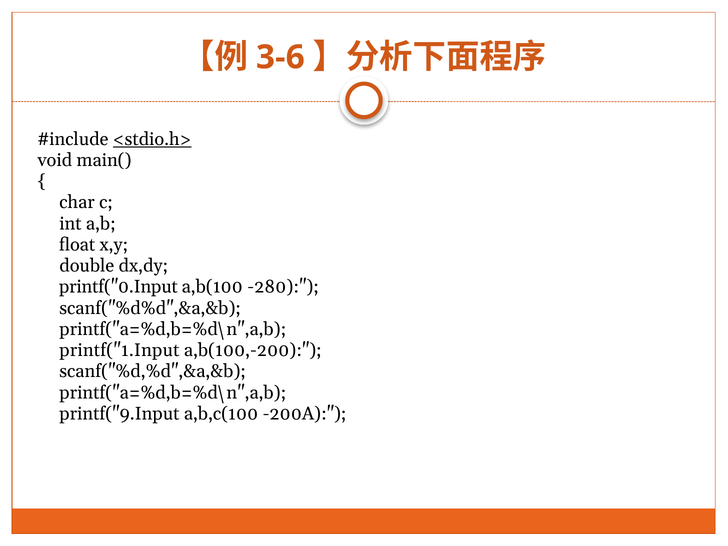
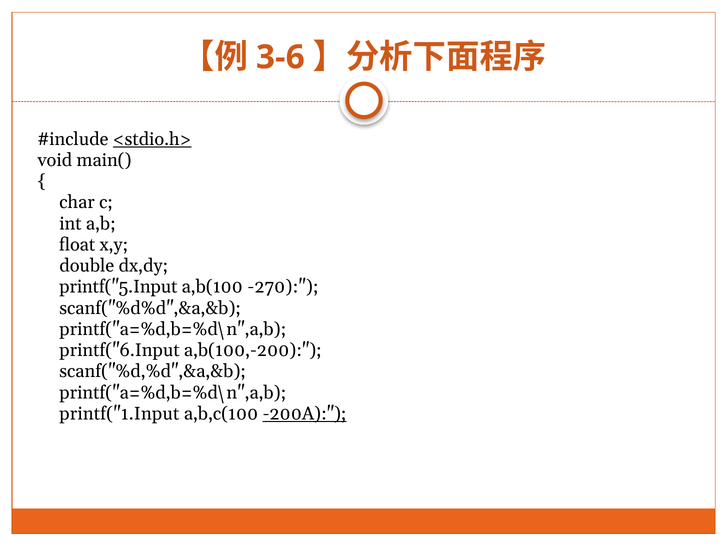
printf("0.Input: printf("0.Input -> printf("5.Input (118, 287)
-280: -280 -> -270 (283, 287)
printf("1.Input: printf("1.Input -> printf("6.Input (119, 350)
printf("9.Input: printf("9.Input -> printf("1.Input (119, 414)
-200A underline: none -> present (305, 414)
